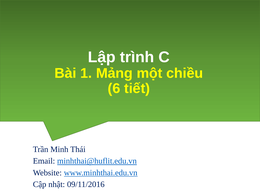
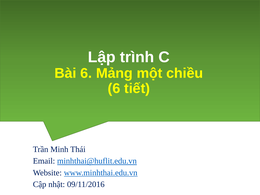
Bài 1: 1 -> 6 (86, 73)
